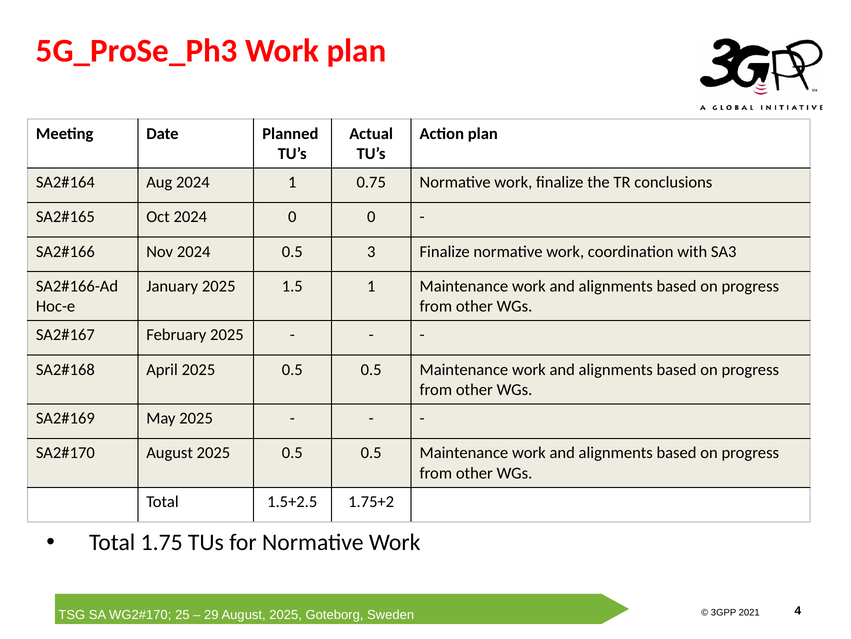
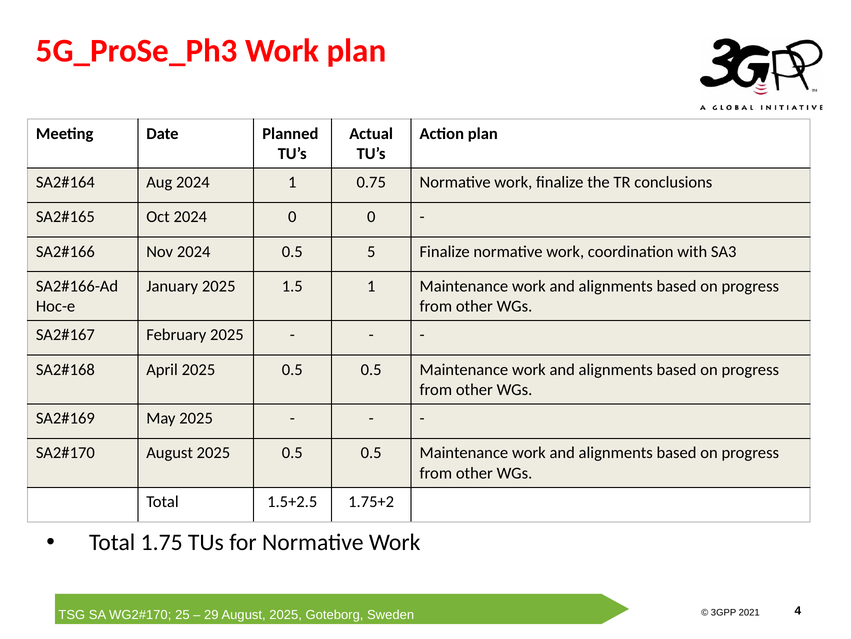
3: 3 -> 5 (371, 251)
